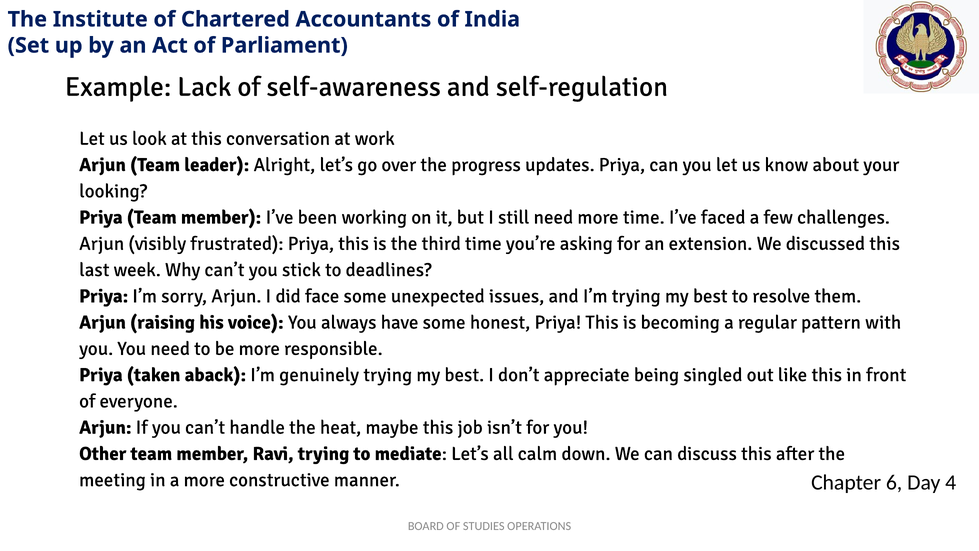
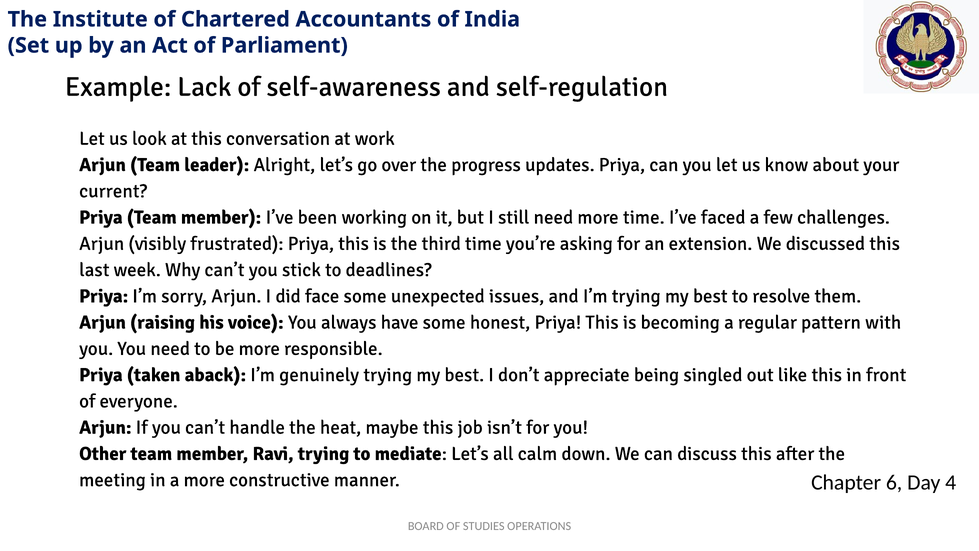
looking: looking -> current (113, 191)
